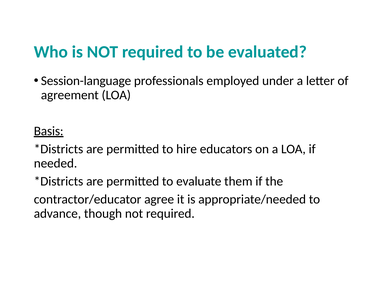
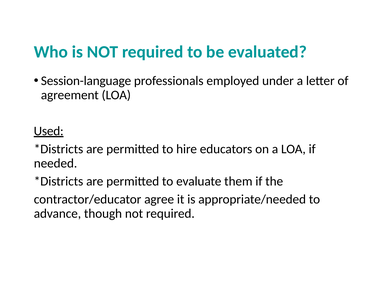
Basis: Basis -> Used (49, 131)
